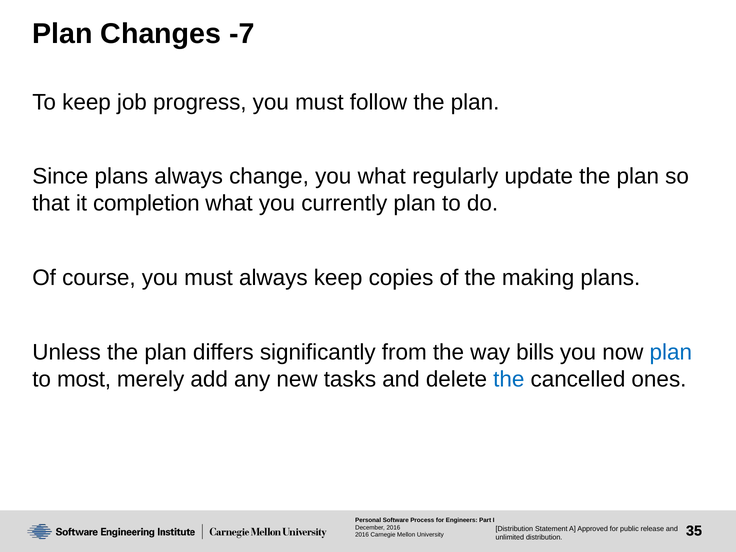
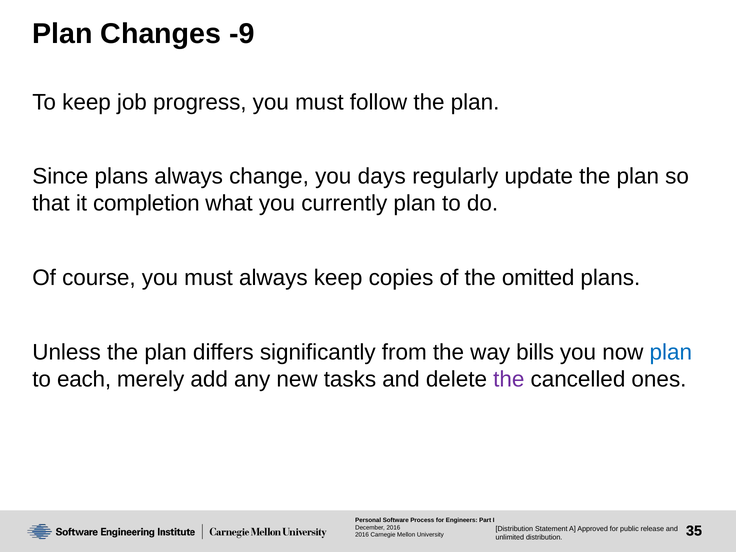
-7: -7 -> -9 (242, 34)
you what: what -> days (382, 177)
making: making -> omitted (538, 278)
most: most -> each (84, 379)
the colour: blue -> purple (509, 379)
